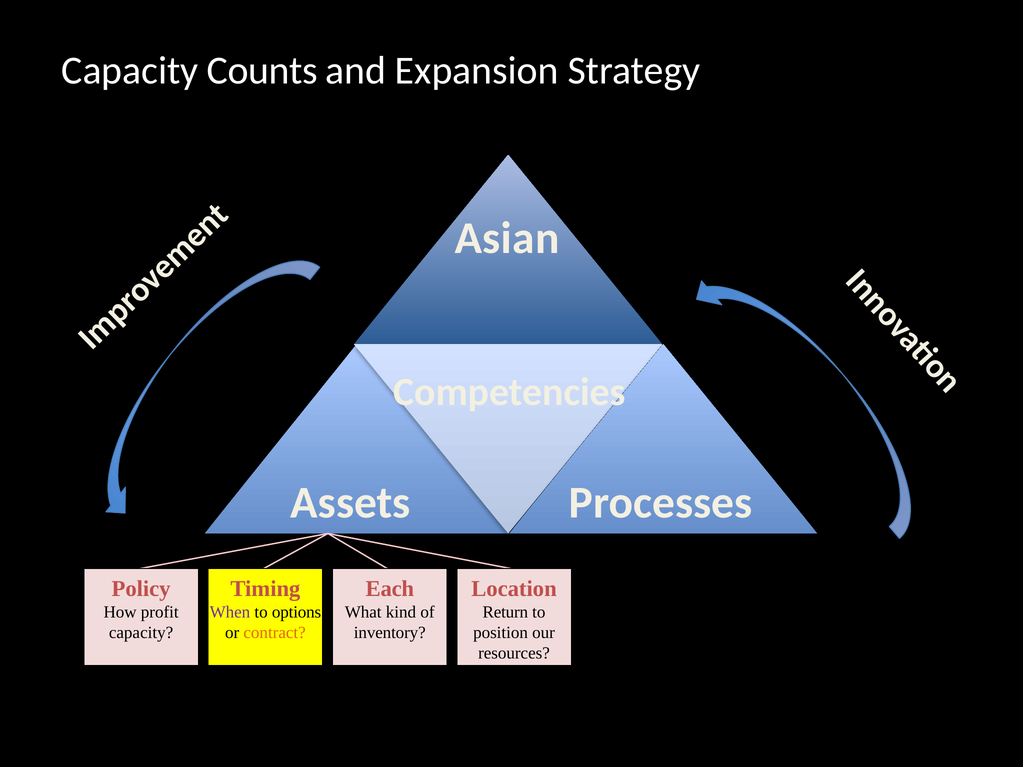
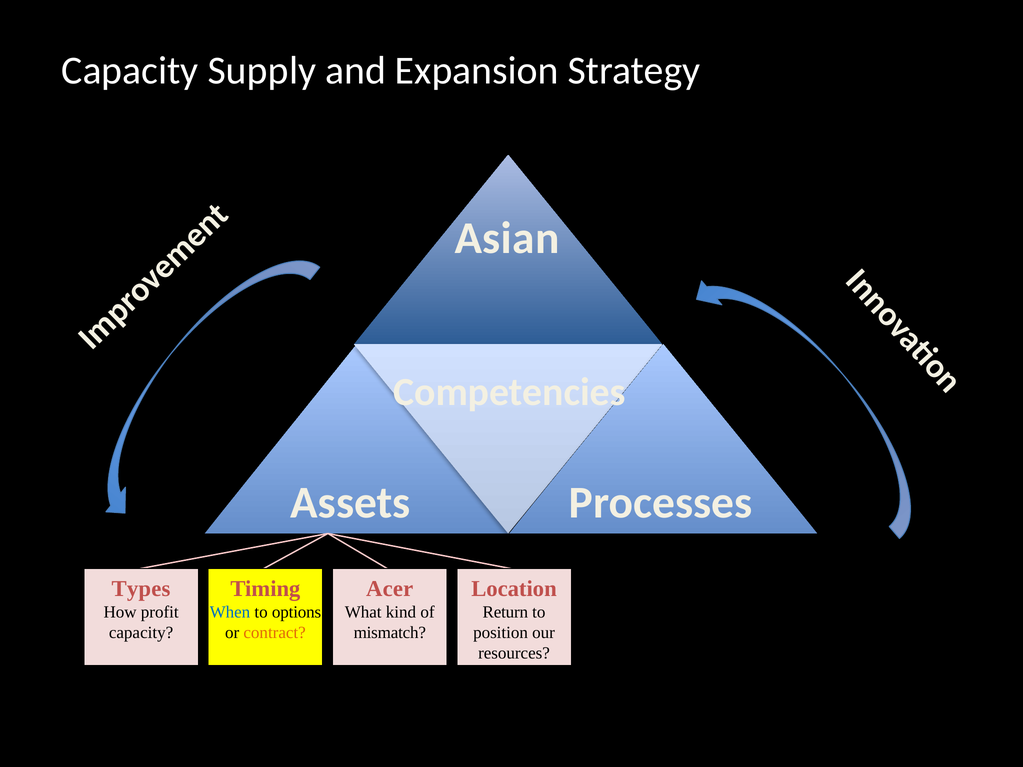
Counts: Counts -> Supply (262, 71)
Policy: Policy -> Types (141, 589)
Each: Each -> Acer (390, 589)
When colour: purple -> blue (230, 612)
inventory: inventory -> mismatch (390, 633)
